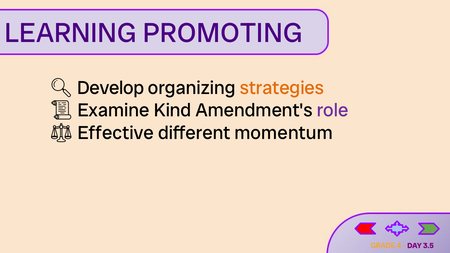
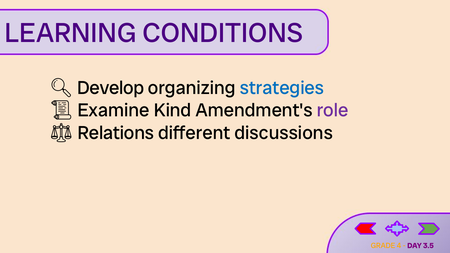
PROMOTING: PROMOTING -> CONDITIONS (223, 33)
strategies colour: orange -> blue (282, 88)
Effective: Effective -> Relations (116, 133)
momentum: momentum -> discussions (284, 133)
